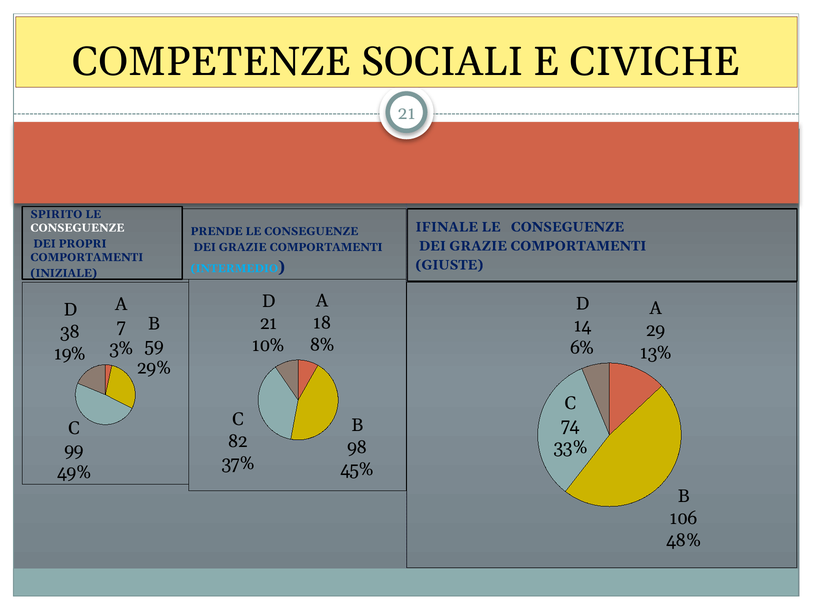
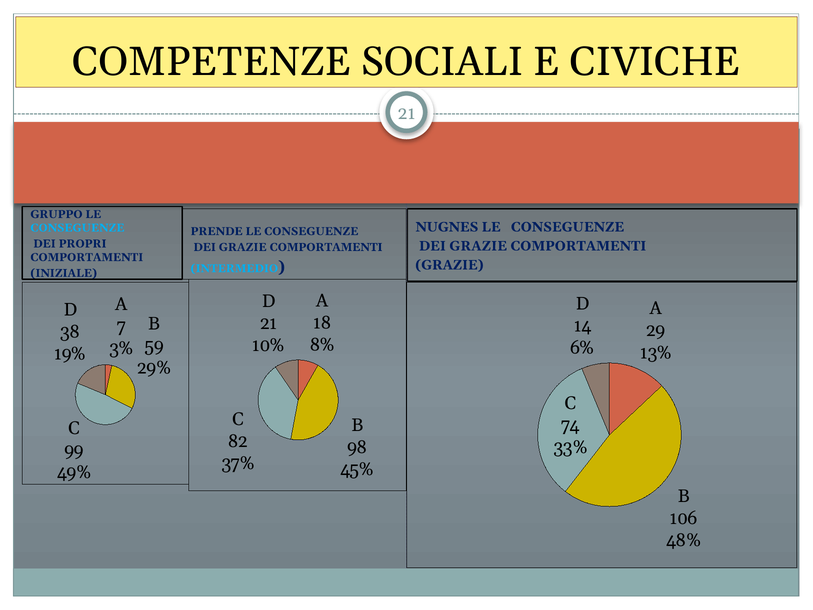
SPIRITO: SPIRITO -> GRUPPO (56, 214)
IFINALE: IFINALE -> NUGNES (447, 227)
CONSEGUENZE colour: white -> light blue (77, 228)
GIUSTE: GIUSTE -> GRAZIE (449, 265)
